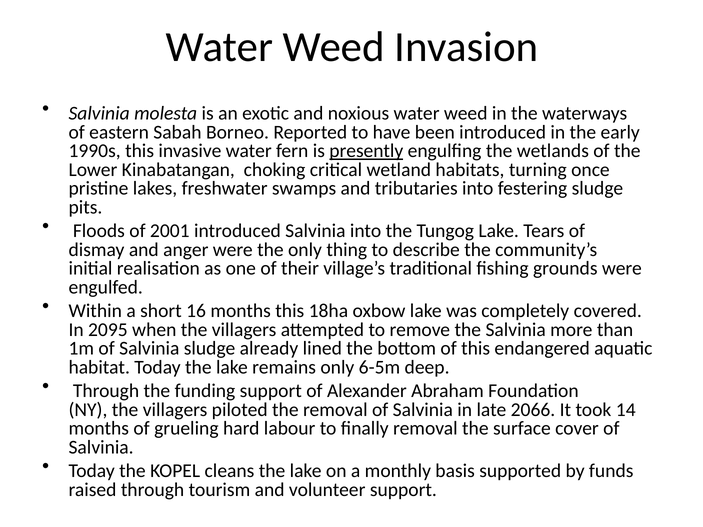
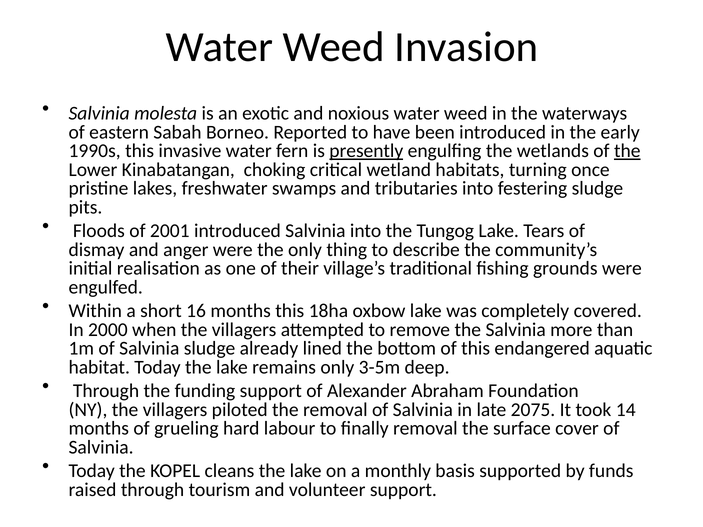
the underline: none -> present (627, 151)
2095: 2095 -> 2000 (108, 330)
6-5m: 6-5m -> 3-5m (379, 367)
2066: 2066 -> 2075 (533, 410)
